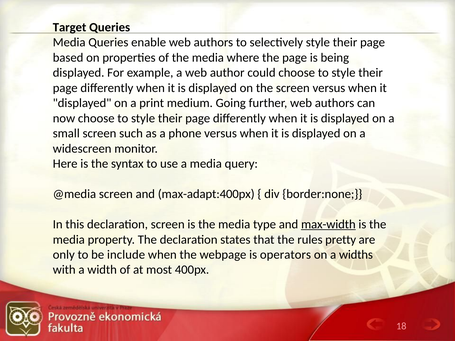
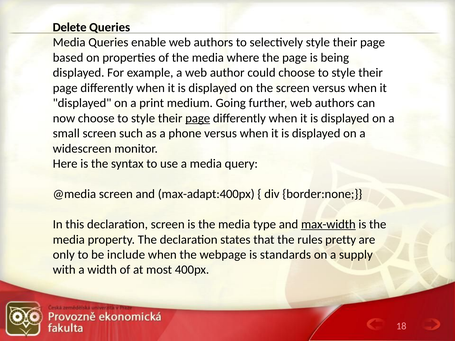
Target: Target -> Delete (70, 27)
page underline: none -> present (198, 118)
operators: operators -> standards (285, 255)
widths: widths -> supply (356, 255)
